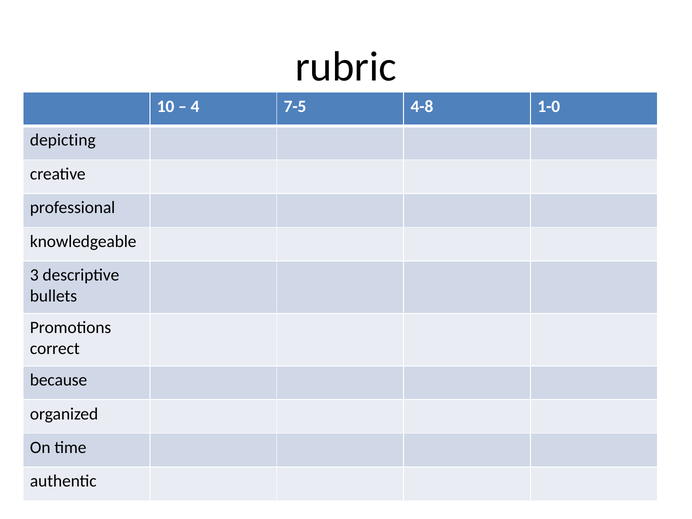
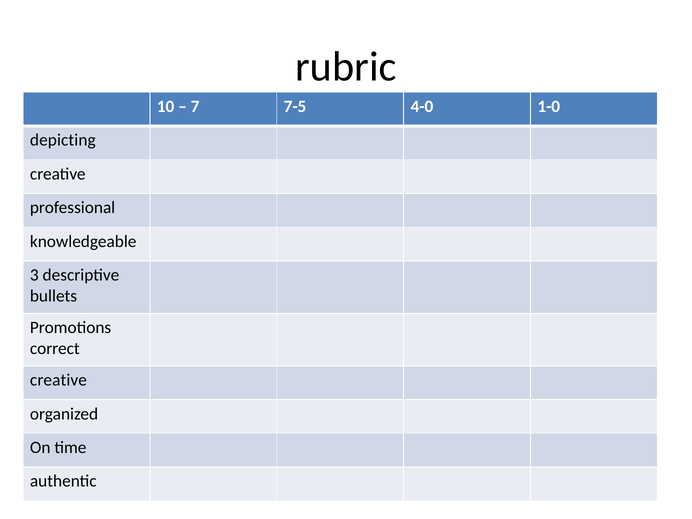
4: 4 -> 7 (195, 107)
4-8: 4-8 -> 4-0 (422, 107)
because: because -> creative (58, 380)
